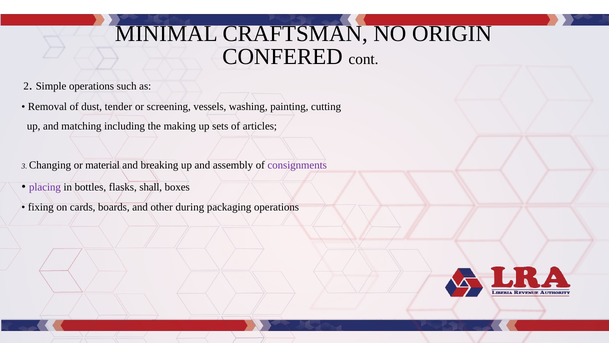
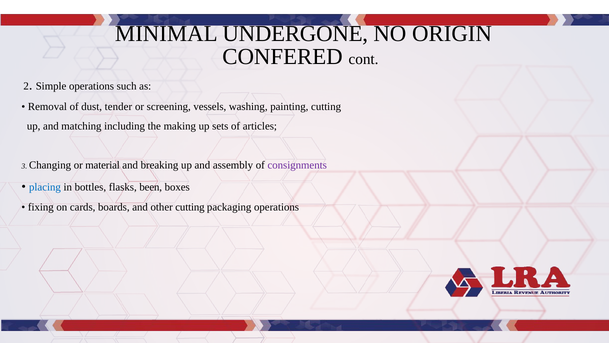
CRAFTSMAN: CRAFTSMAN -> UNDERGONE (295, 34)
placing colour: purple -> blue (45, 187)
shall: shall -> been (151, 187)
other during: during -> cutting (190, 207)
